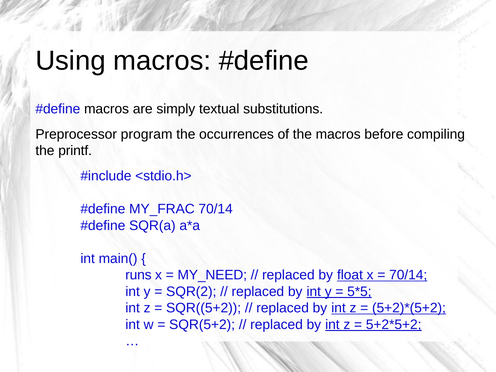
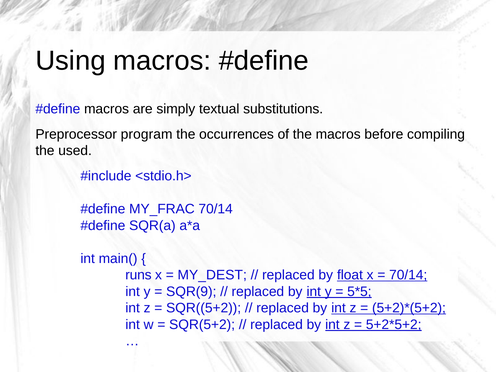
printf: printf -> used (75, 151)
MY_NEED: MY_NEED -> MY_DEST (212, 275)
SQR(2: SQR(2 -> SQR(9 (191, 291)
